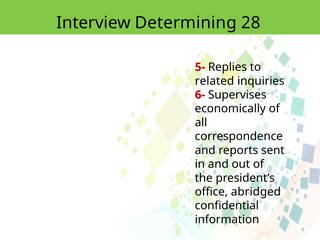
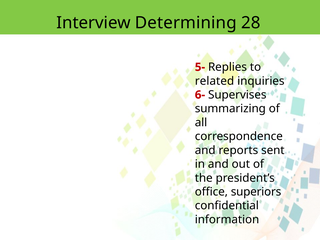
economically: economically -> summarizing (230, 109)
abridged: abridged -> superiors (256, 192)
